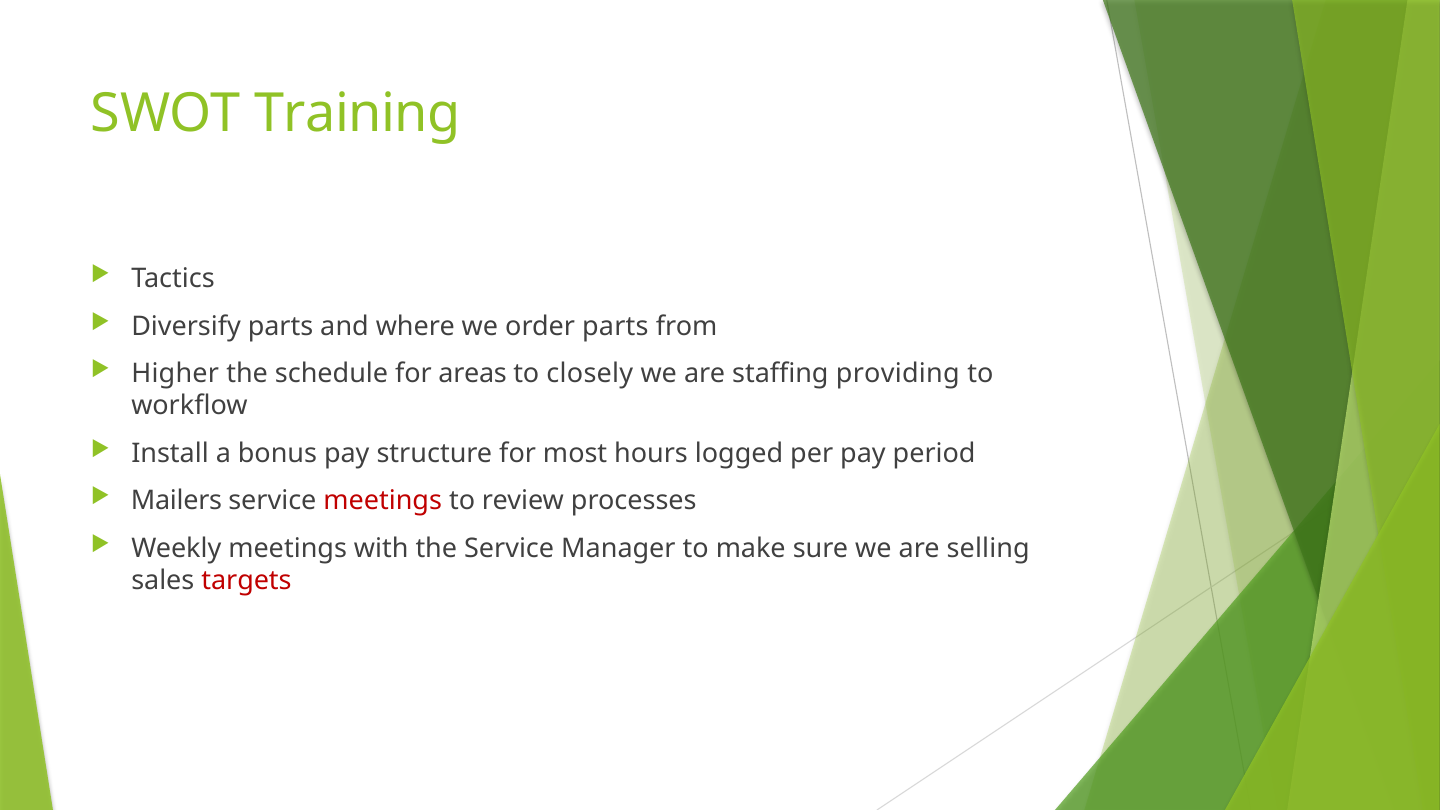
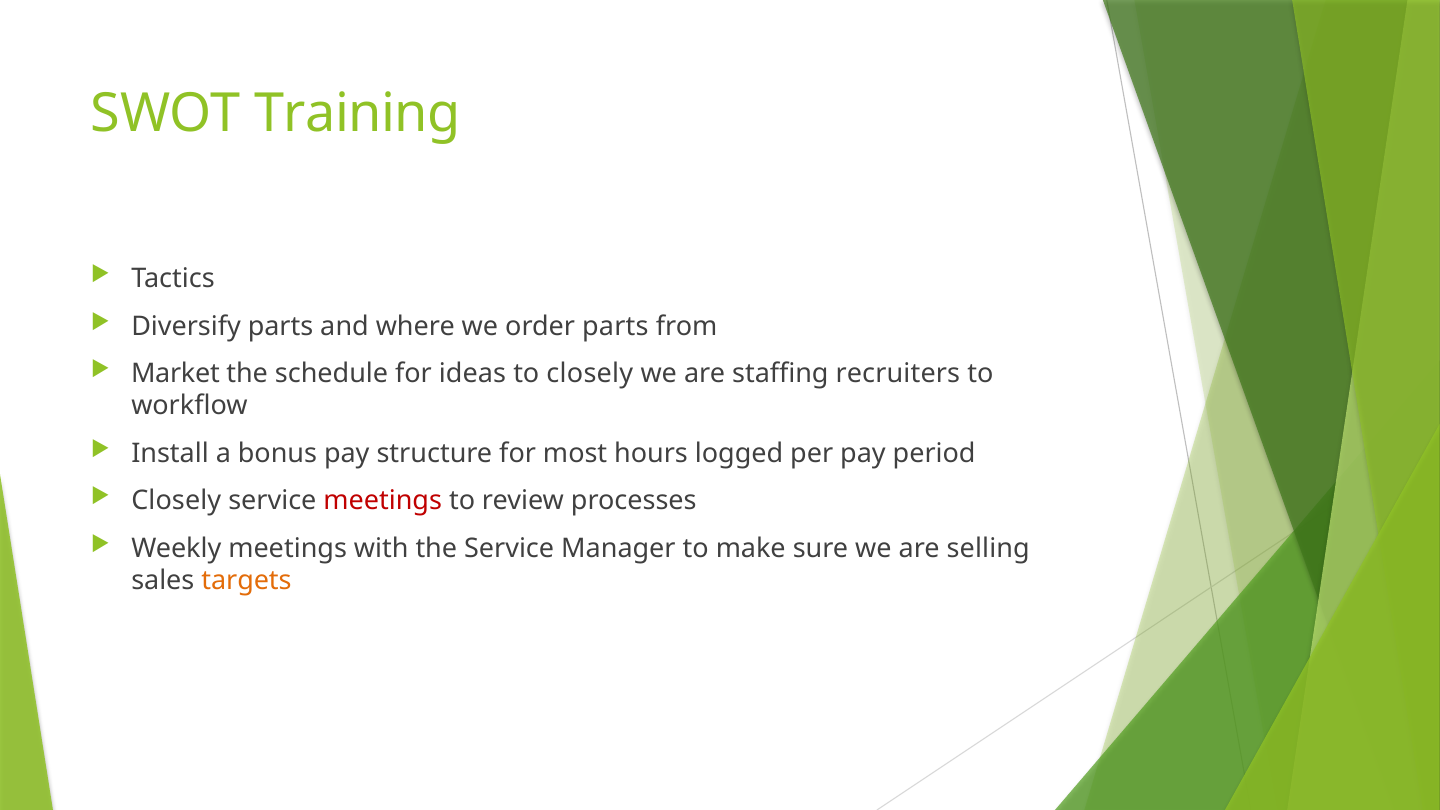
Higher: Higher -> Market (175, 374)
areas: areas -> ideas (472, 374)
providing: providing -> recruiters (898, 374)
Mailers: Mailers -> Closely (176, 501)
targets colour: red -> orange (247, 581)
